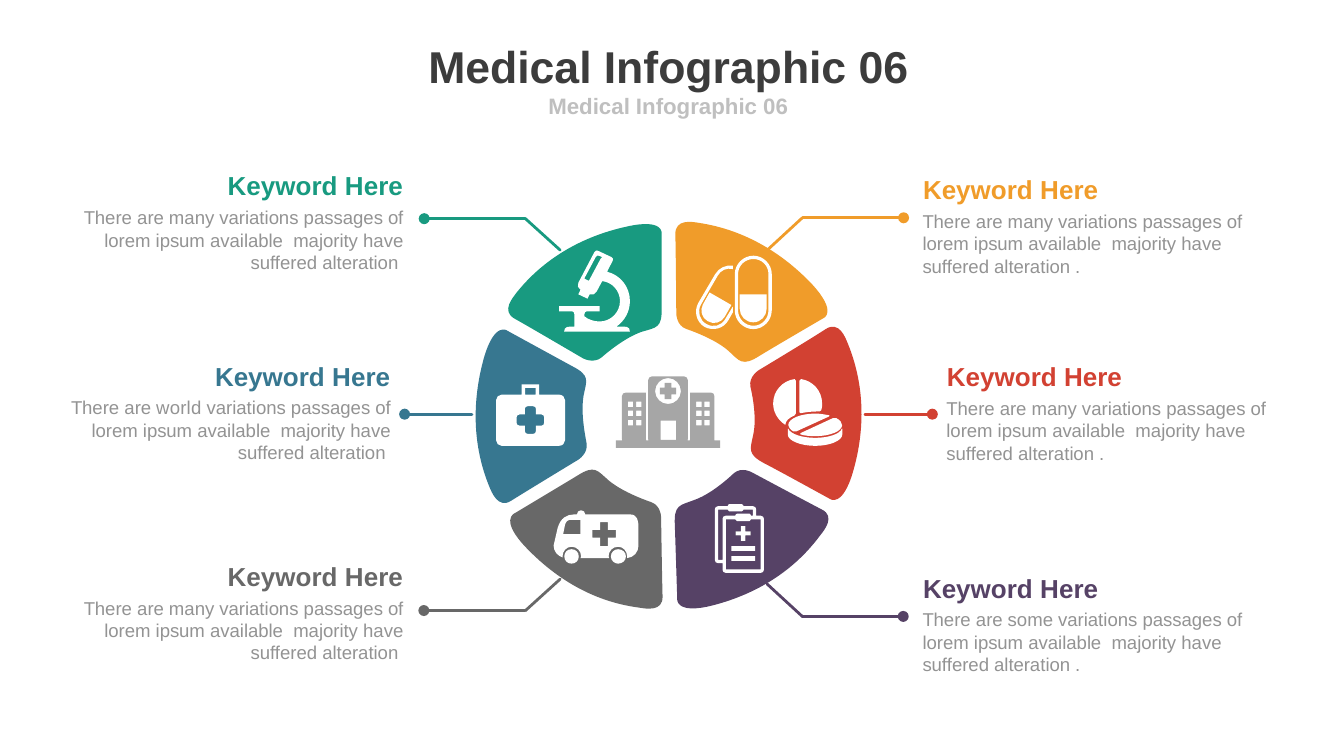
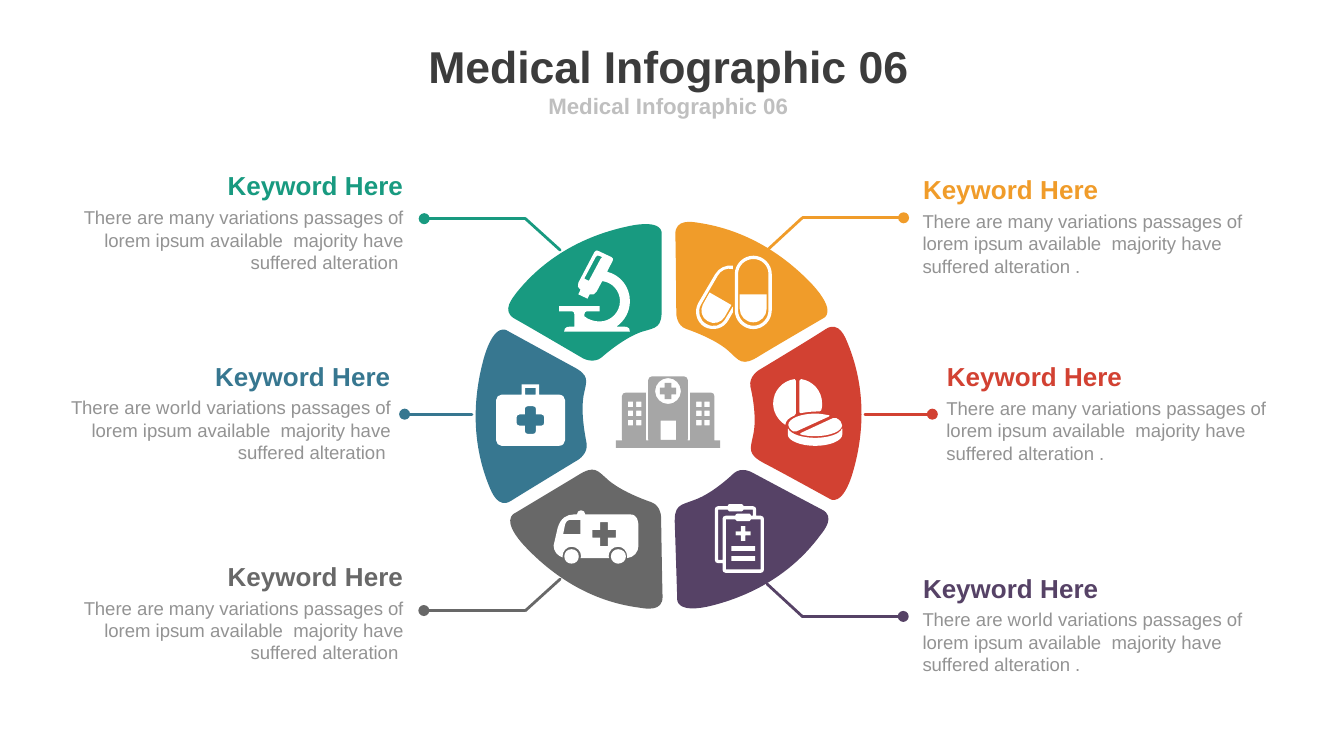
some: some -> world (1030, 621)
